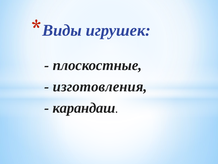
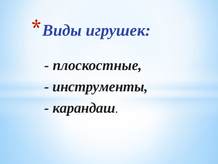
изготовления: изготовления -> инструменты (100, 86)
